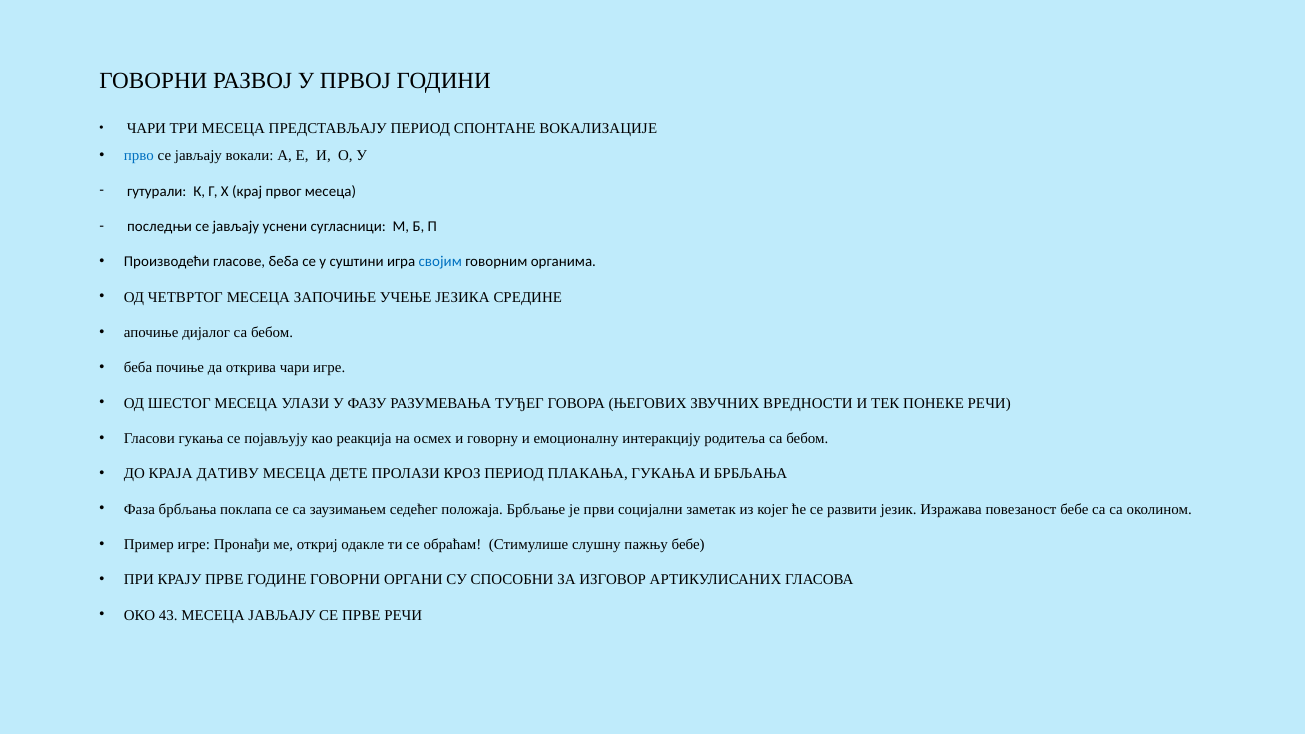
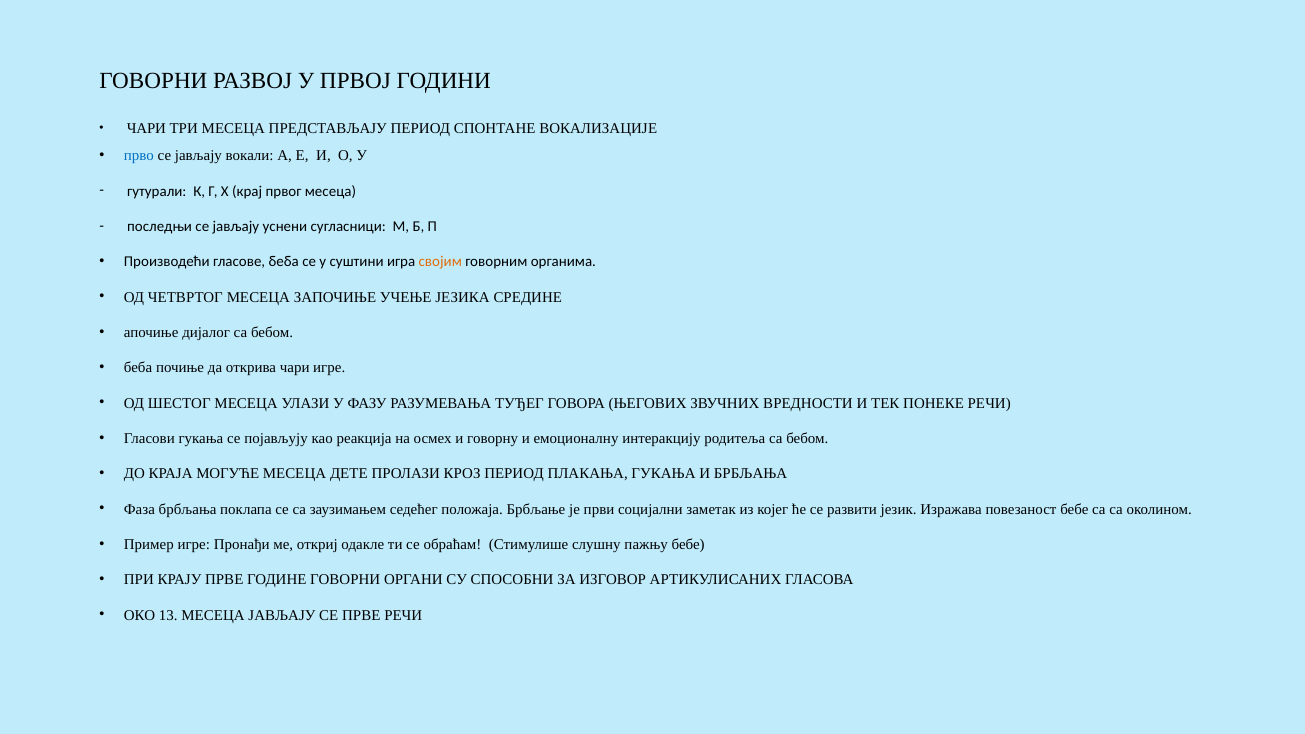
својим colour: blue -> orange (440, 262)
ДАТИВУ: ДАТИВУ -> МОГУЋЕ (228, 474)
43: 43 -> 13 (168, 615)
